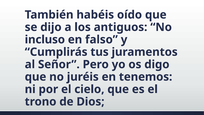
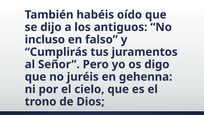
tenemos: tenemos -> gehenna (146, 77)
